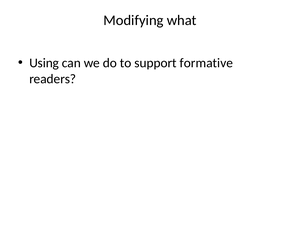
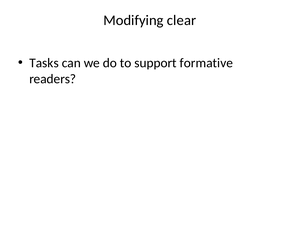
what: what -> clear (182, 20)
Using: Using -> Tasks (44, 63)
